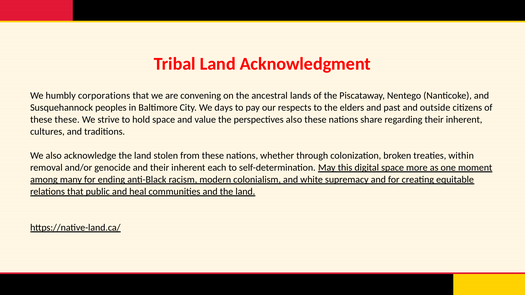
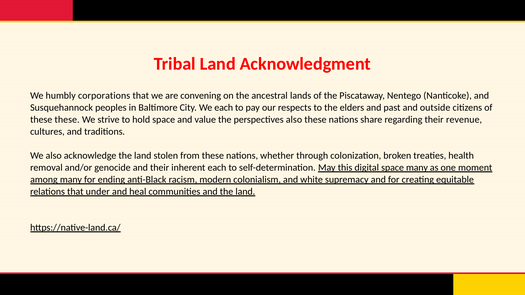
We days: days -> each (224, 108)
regarding their inherent: inherent -> revenue (464, 120)
within: within -> health (461, 156)
space more: more -> many (417, 168)
public: public -> under (98, 192)
